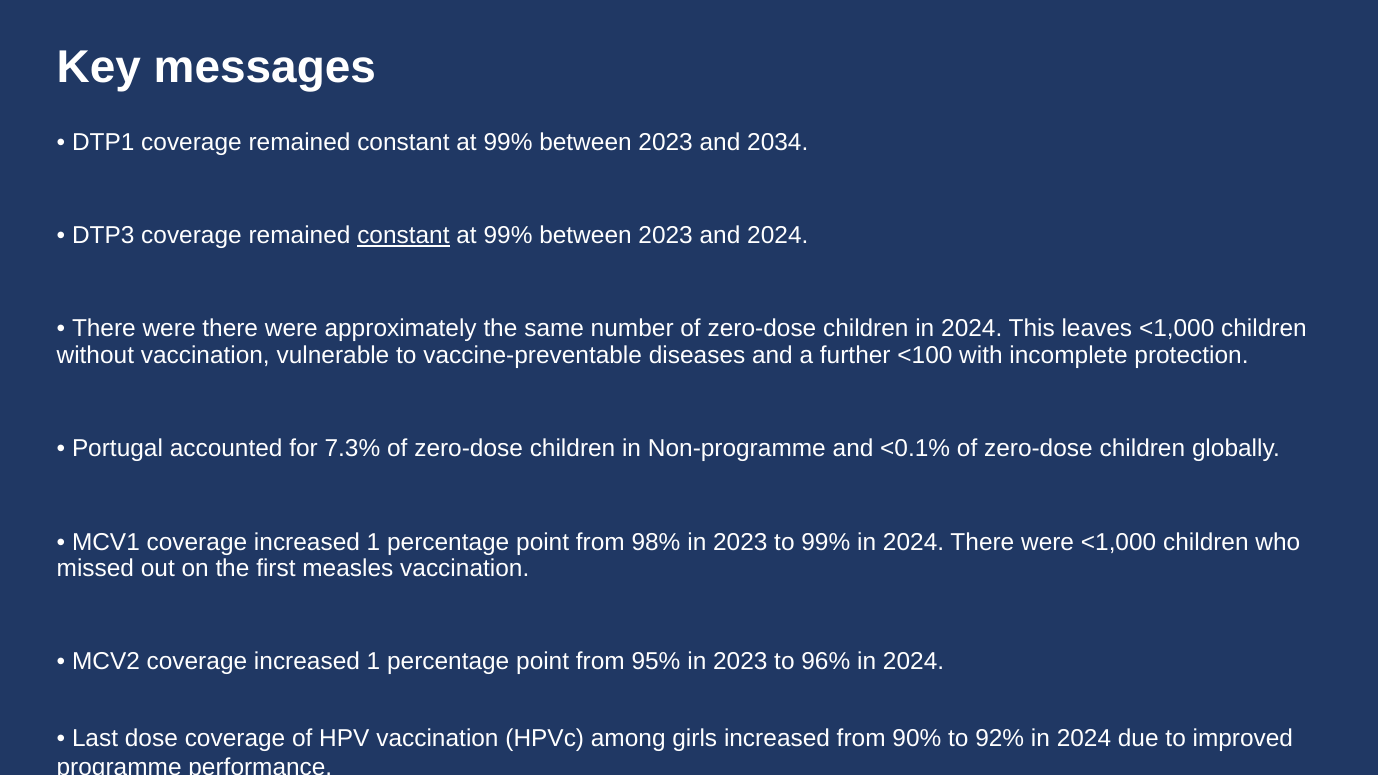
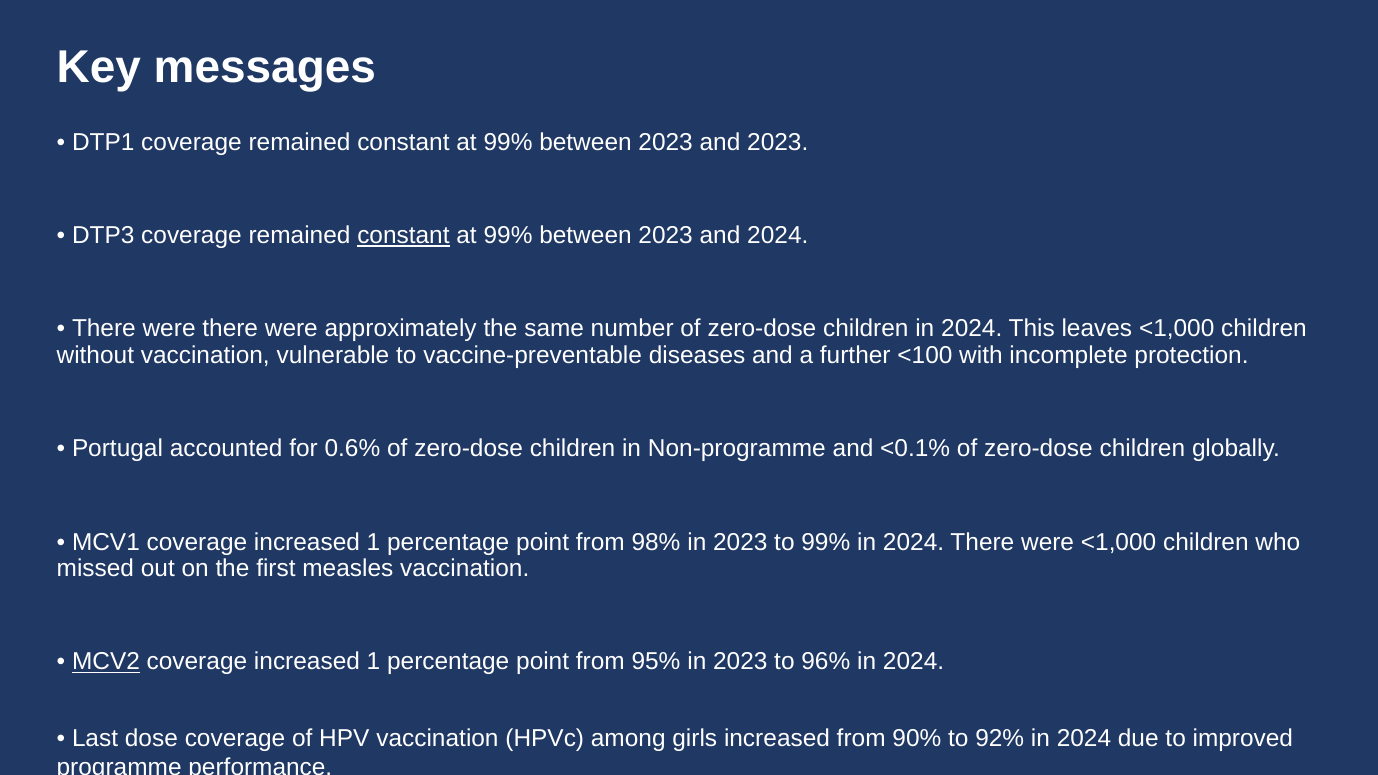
and 2034: 2034 -> 2023 (778, 142)
7.3%: 7.3% -> 0.6% (352, 449)
MCV2 underline: none -> present (106, 662)
